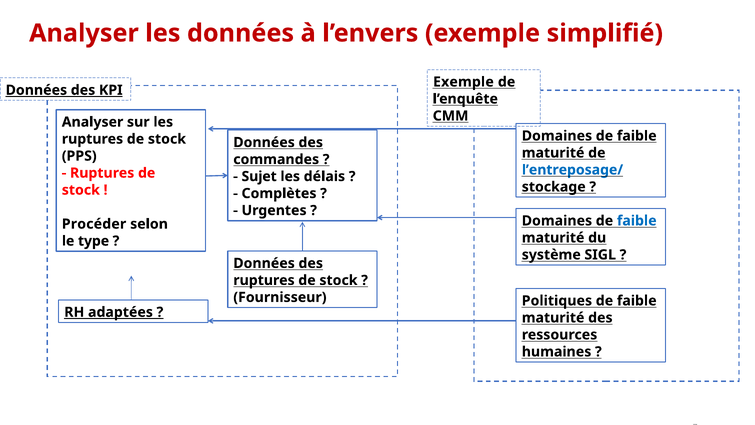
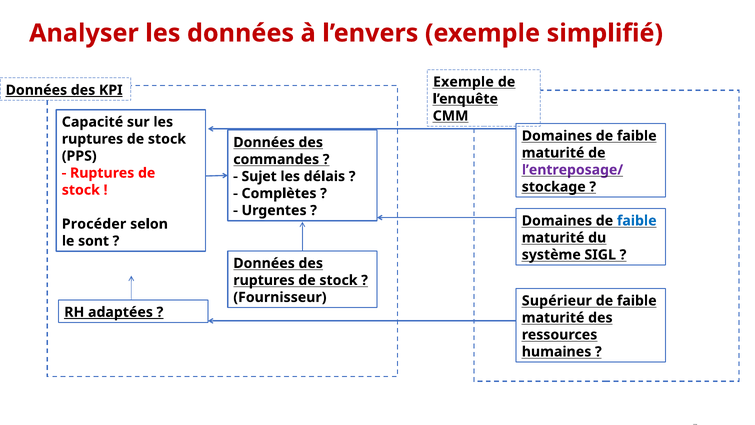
Analyser: Analyser -> Capacité (93, 122)
l’entreposage/ colour: blue -> purple (572, 170)
type: type -> sont (94, 241)
Politiques: Politiques -> Supérieur (557, 301)
